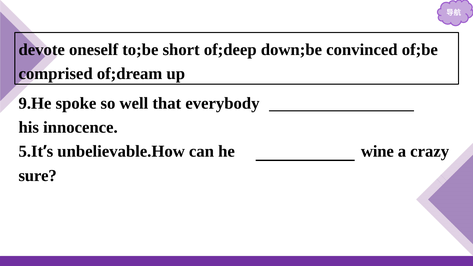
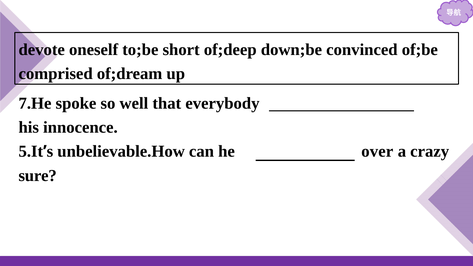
9.He: 9.He -> 7.He (35, 103)
wine: wine -> over (377, 151)
